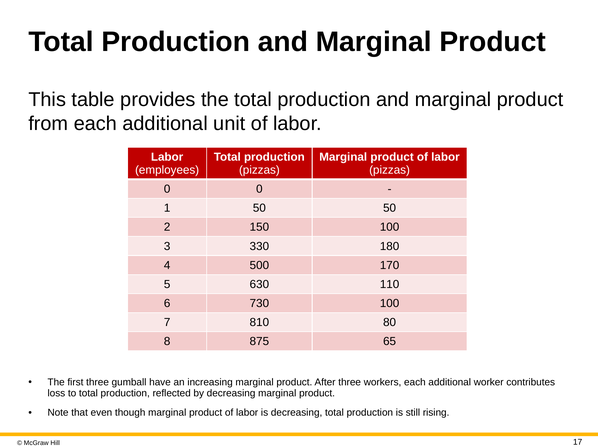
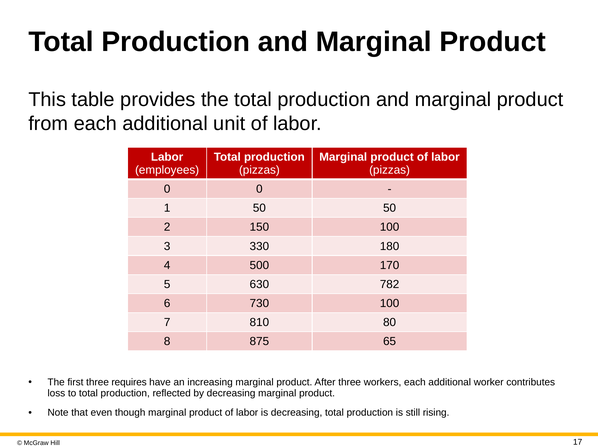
110: 110 -> 782 (390, 285)
gumball: gumball -> requires (129, 383)
